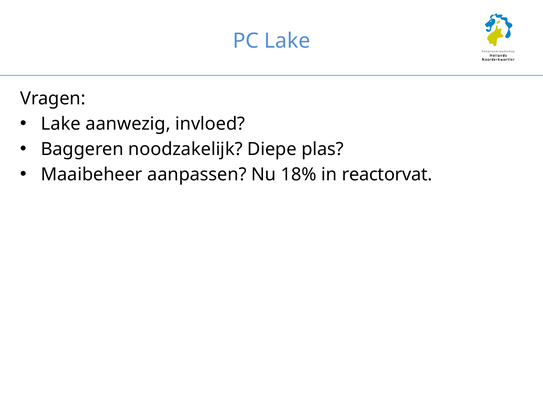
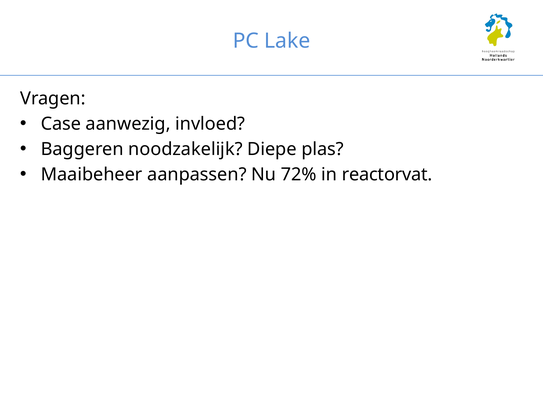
Lake: Lake -> Case (61, 124)
18%: 18% -> 72% (299, 175)
